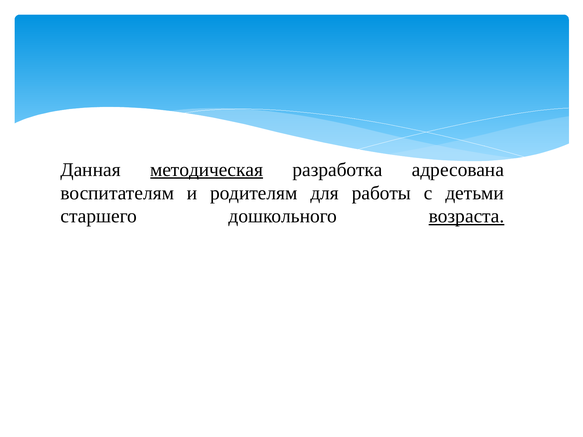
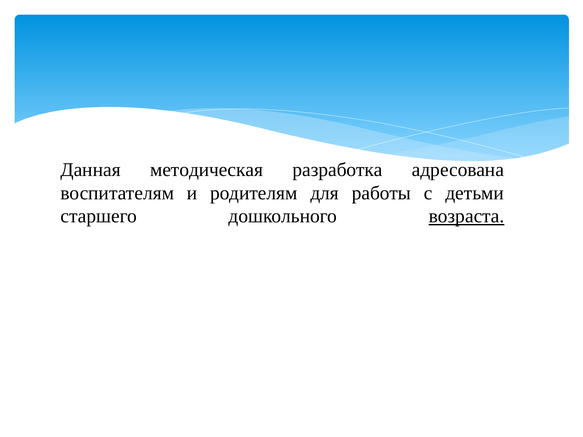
методическая underline: present -> none (207, 170)
